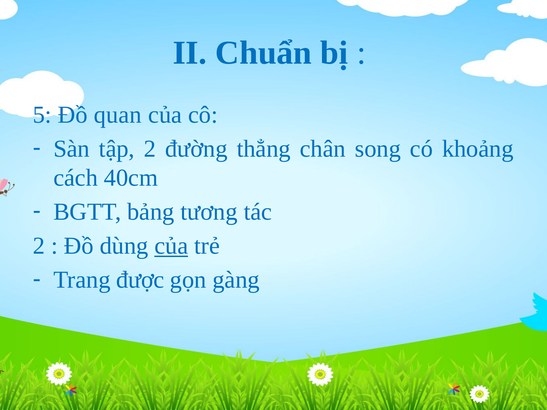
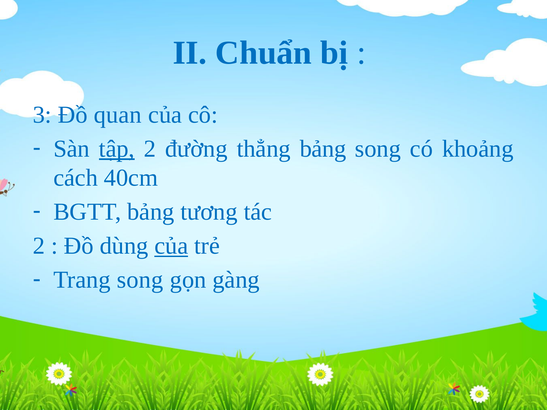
5: 5 -> 3 (42, 115)
tập underline: none -> present (117, 149)
thẳng chân: chân -> bảng (323, 149)
Trang được: được -> song (140, 280)
